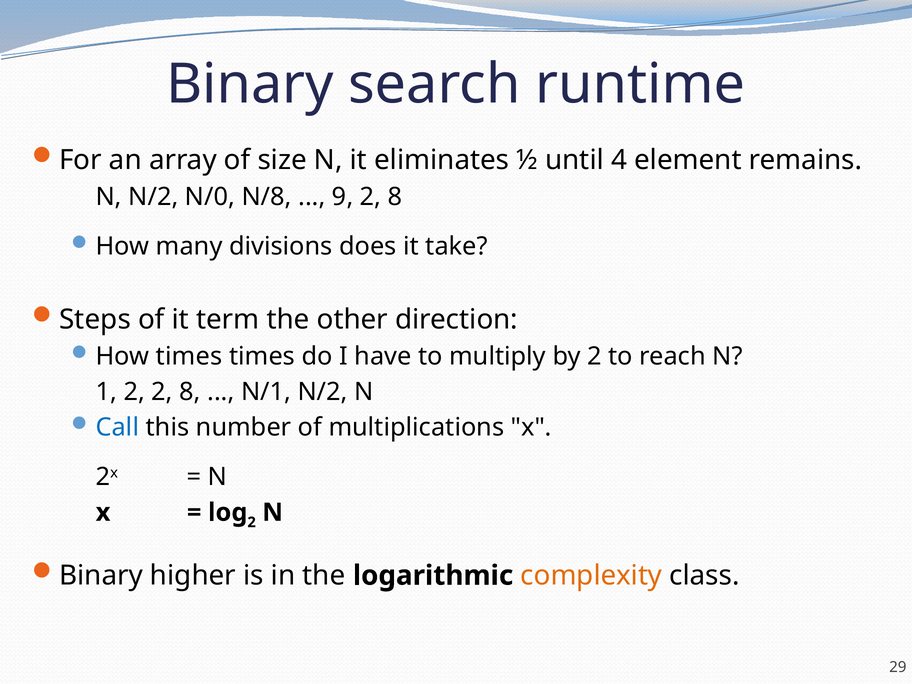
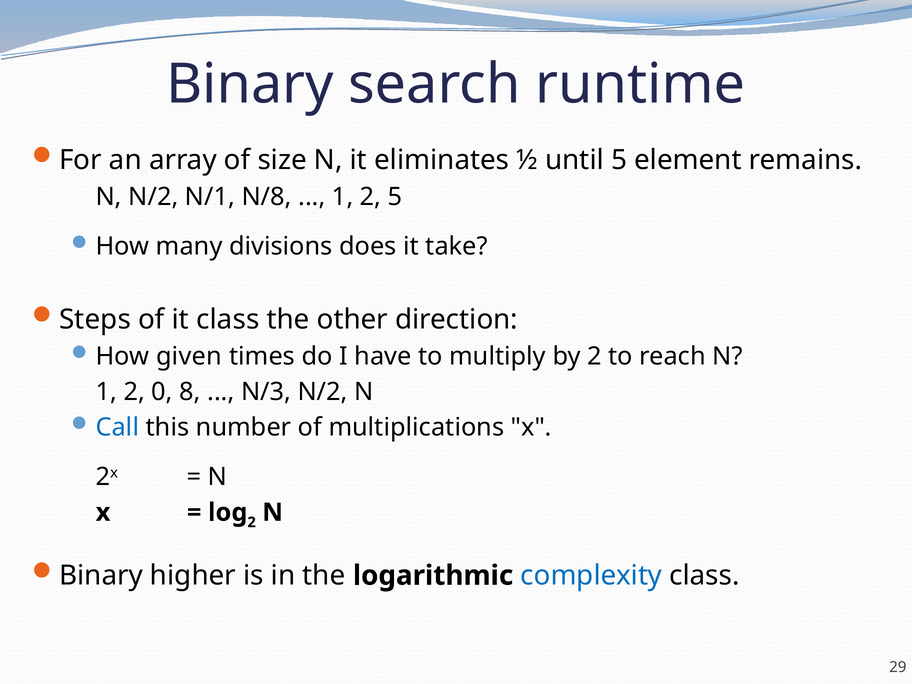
until 4: 4 -> 5 (619, 160)
N/0: N/0 -> N/1 (210, 197)
9: 9 -> 1 (343, 197)
8: 8 -> 5 (395, 197)
it term: term -> class (228, 320)
How times: times -> given (189, 356)
2 2: 2 -> 0 (162, 392)
N/1: N/1 -> N/3 (266, 392)
complexity colour: orange -> blue (591, 576)
